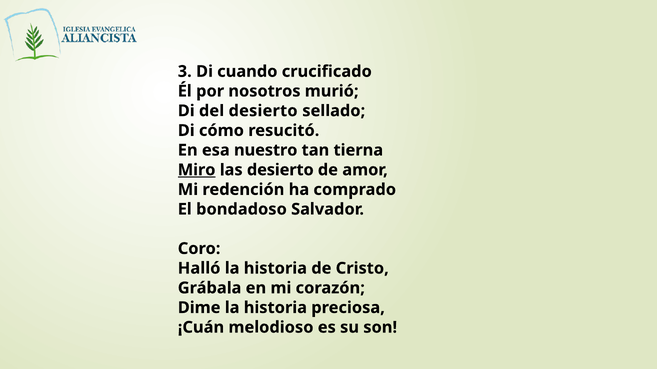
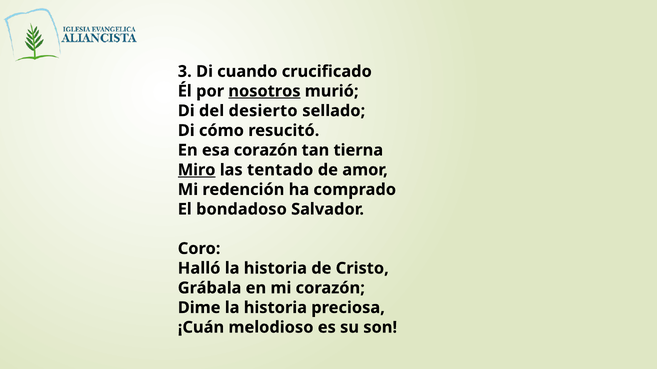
nosotros underline: none -> present (264, 91)
esa nuestro: nuestro -> corazón (266, 150)
las desierto: desierto -> tentado (280, 170)
